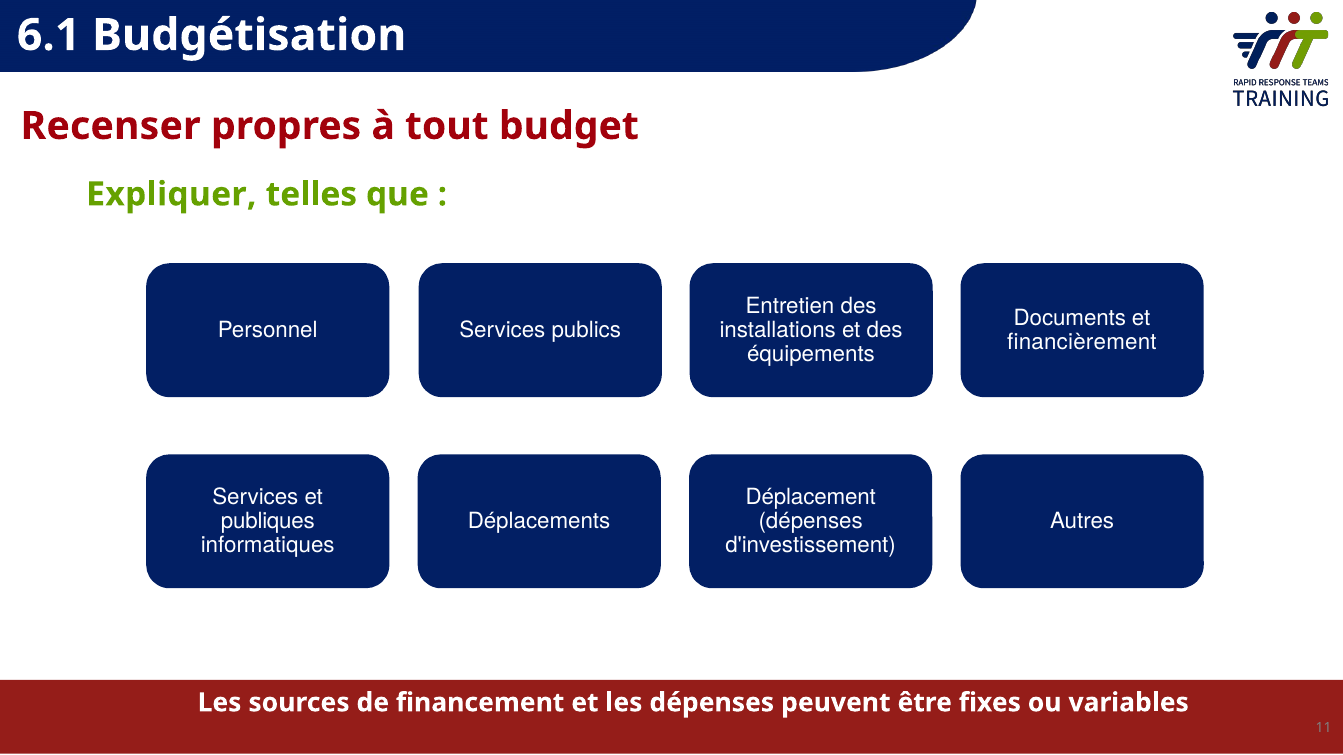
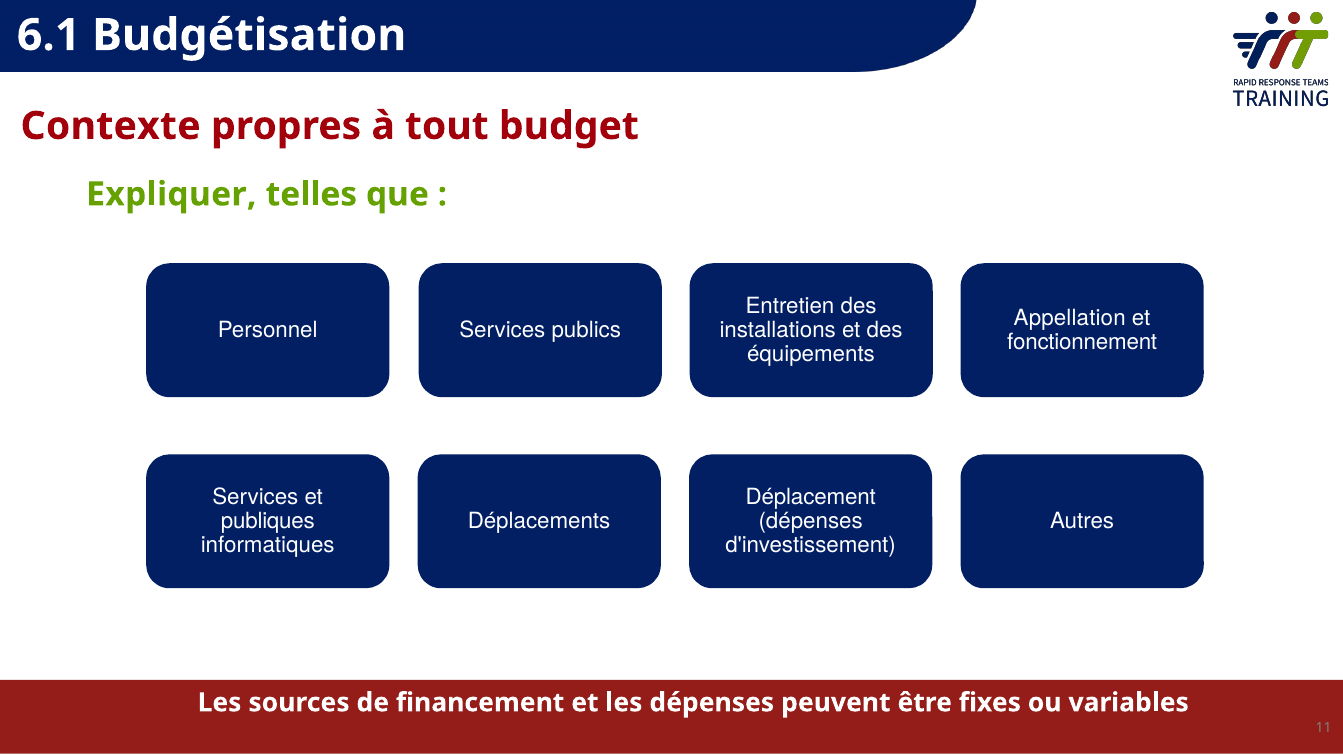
Recenser: Recenser -> Contexte (111, 126)
Documents: Documents -> Appellation (1070, 318)
financièrement: financièrement -> fonctionnement (1082, 342)
